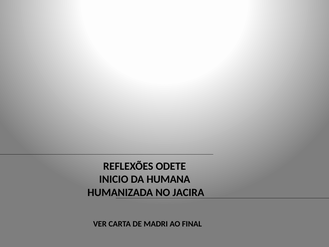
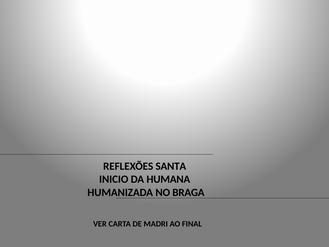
ODETE: ODETE -> SANTA (171, 166)
JACIRA: JACIRA -> BRAGA (188, 192)
